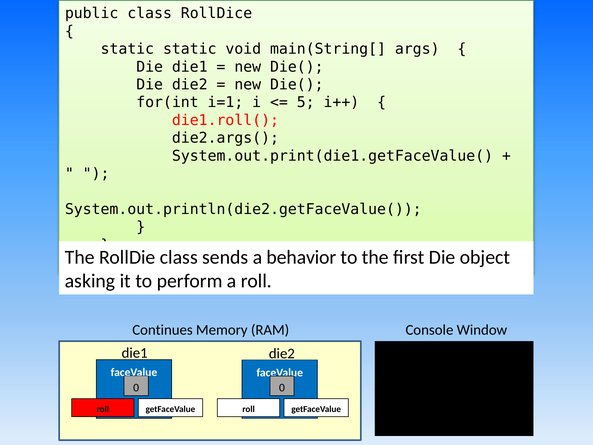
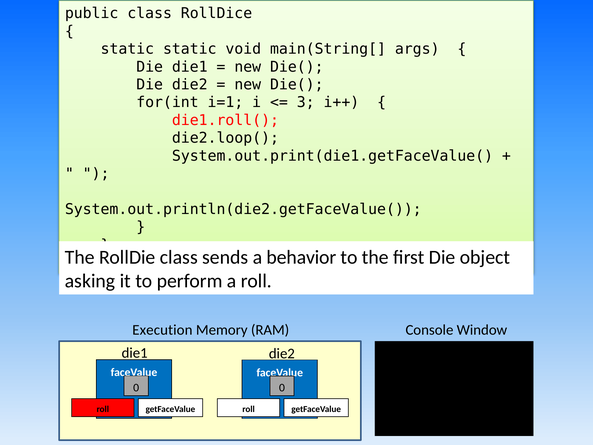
5: 5 -> 3 (306, 102)
die2.args(: die2.args( -> die2.loop( (225, 138)
Continues: Continues -> Execution (162, 330)
